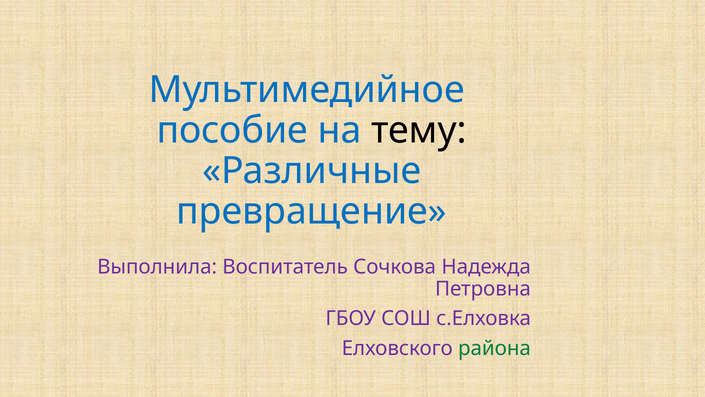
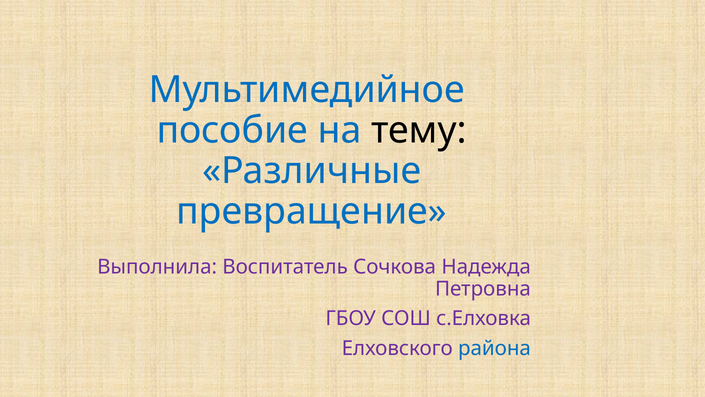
района colour: green -> blue (494, 348)
